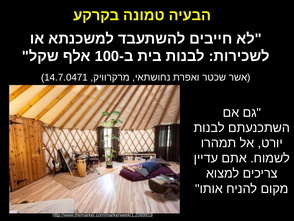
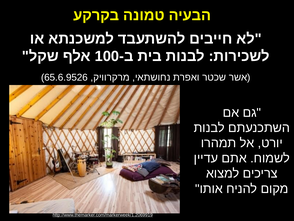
14.7.0471: 14.7.0471 -> 65.6.9526 (66, 77)
